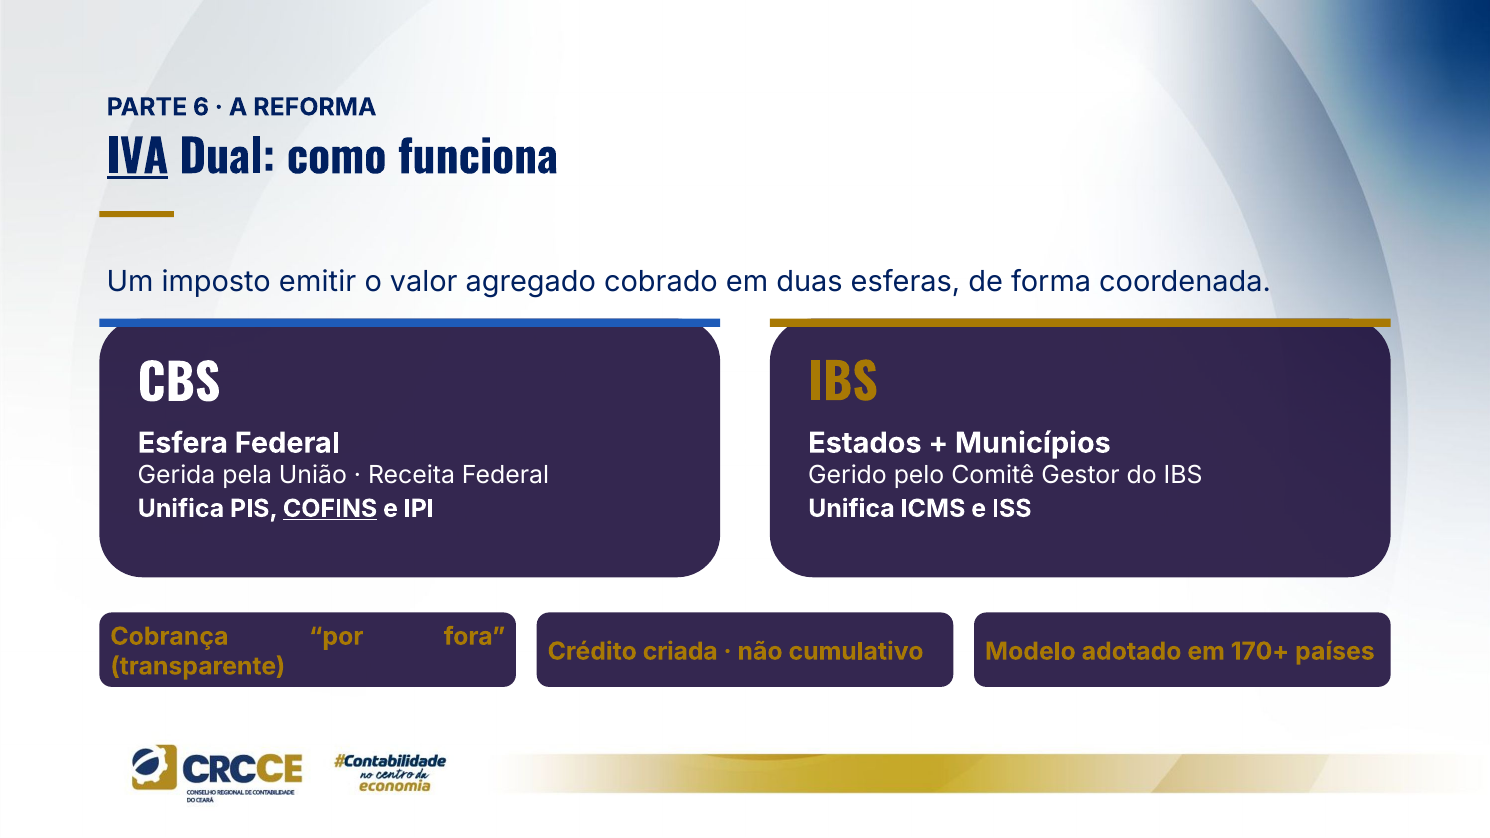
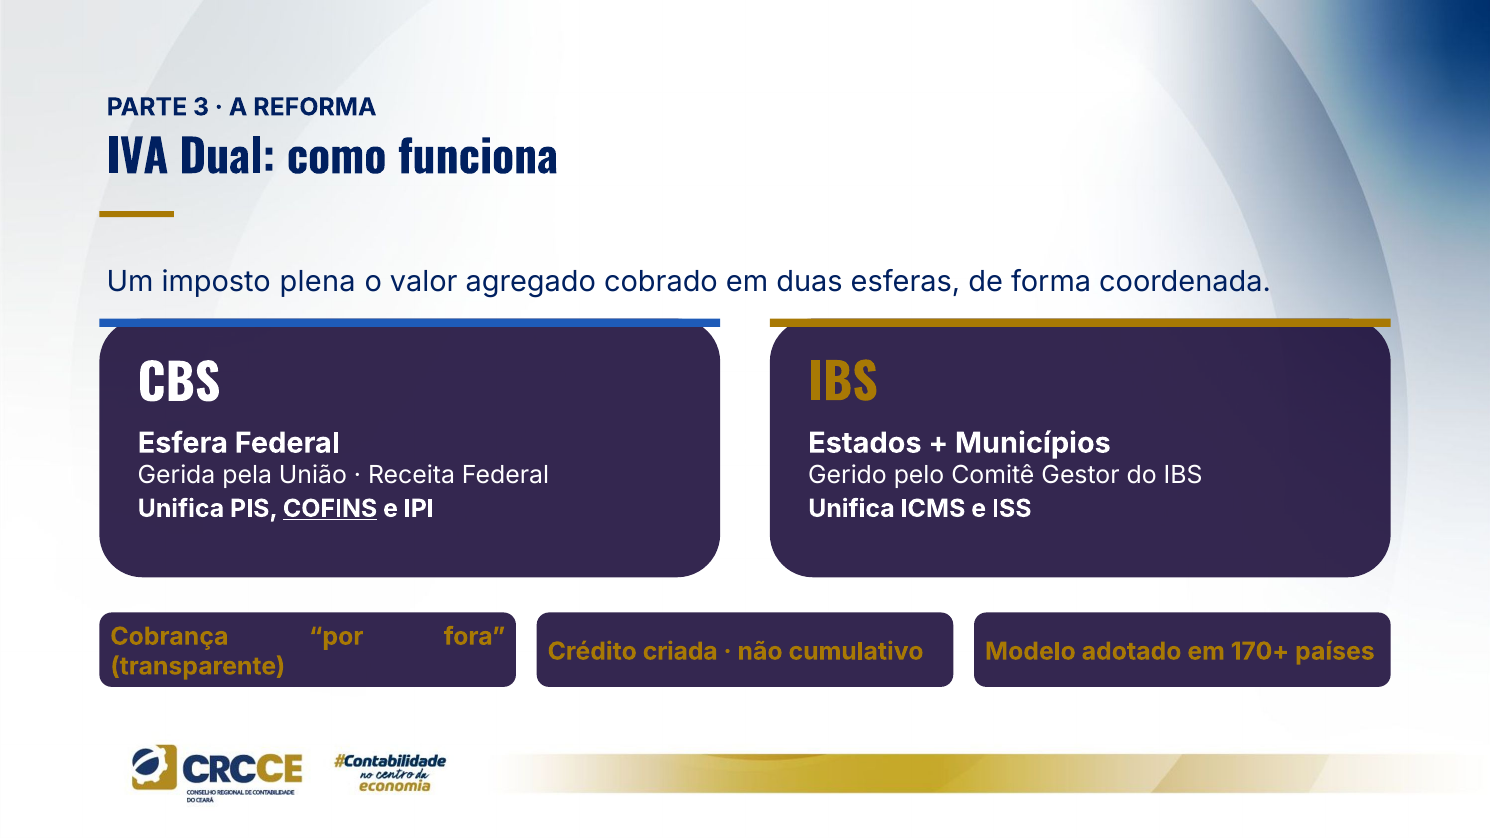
6: 6 -> 3 (201, 107)
IVA underline: present -> none (137, 158)
emitir: emitir -> plena (318, 282)
